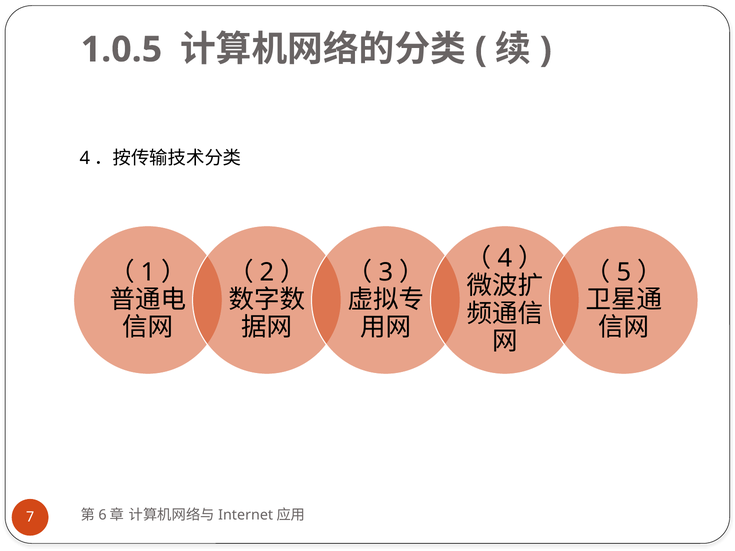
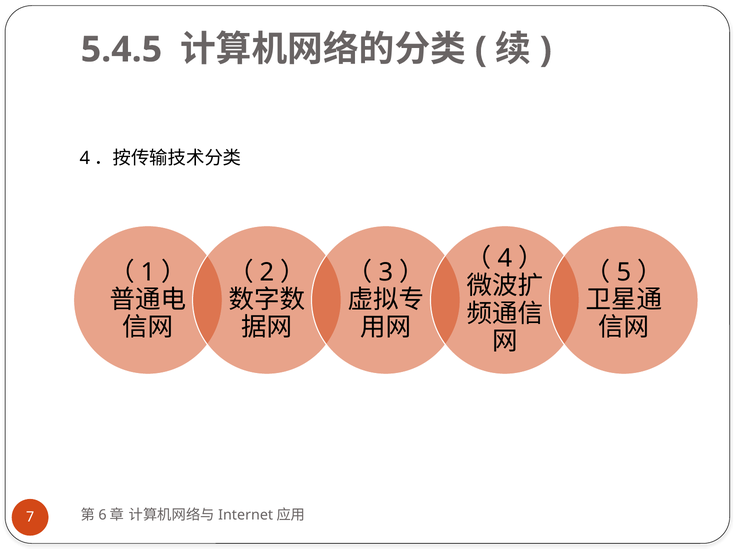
1.0.5: 1.0.5 -> 5.4.5 (121, 50)
